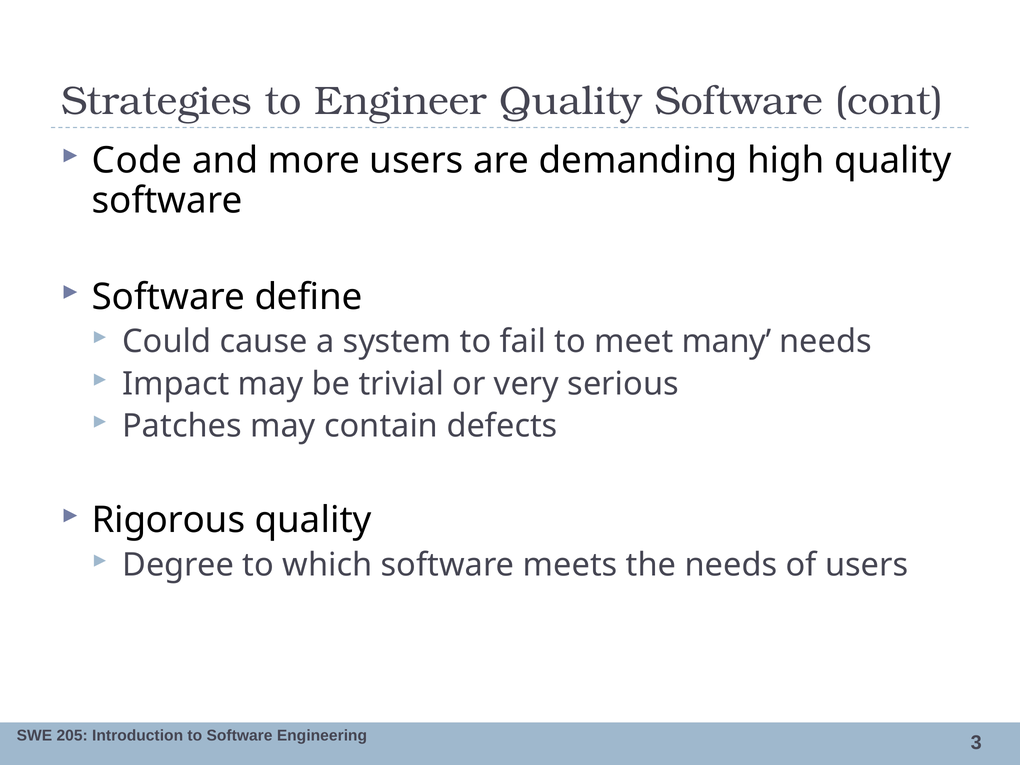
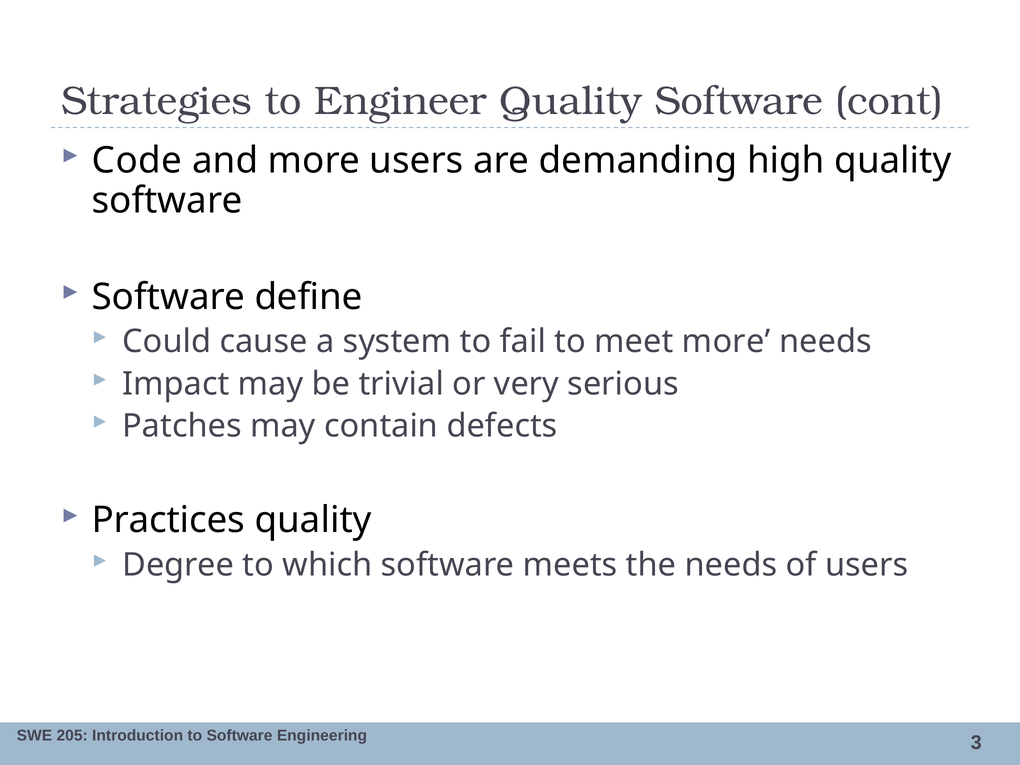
meet many: many -> more (726, 342)
Rigorous: Rigorous -> Practices (168, 520)
